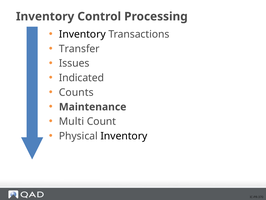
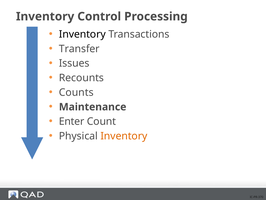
Indicated: Indicated -> Recounts (81, 78)
Multi: Multi -> Enter (72, 121)
Inventory colour: black -> orange (124, 136)
